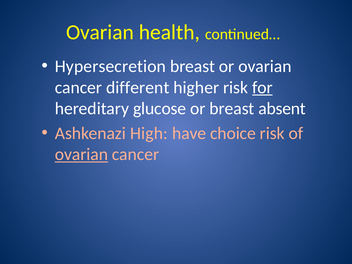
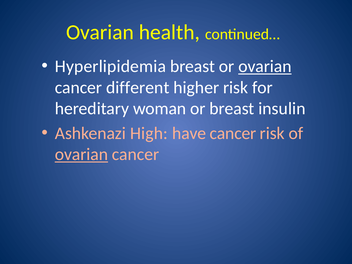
Hypersecretion: Hypersecretion -> Hyperlipidemia (110, 66)
ovarian underline: none -> present (265, 66)
for underline: present -> none (262, 87)
glucose: glucose -> woman (160, 109)
absent: absent -> insulin (282, 109)
have choice: choice -> cancer (233, 133)
